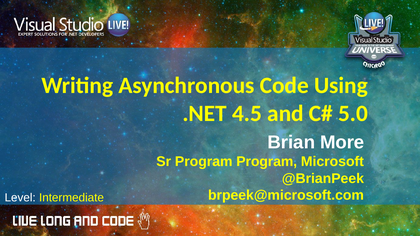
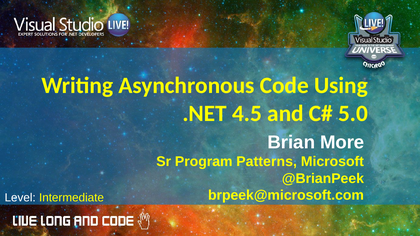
Program Program: Program -> Patterns (267, 162)
